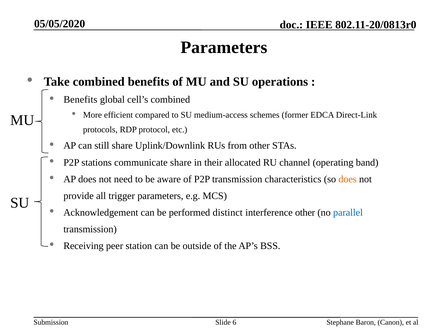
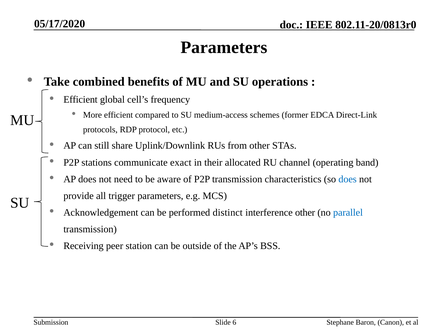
05/05/2020: 05/05/2020 -> 05/17/2020 (60, 24)
Benefits: Benefits -> Efficient (81, 100)
cell’s combined: combined -> frequency (170, 100)
communicate share: share -> exact (181, 162)
does colour: orange -> blue (348, 179)
